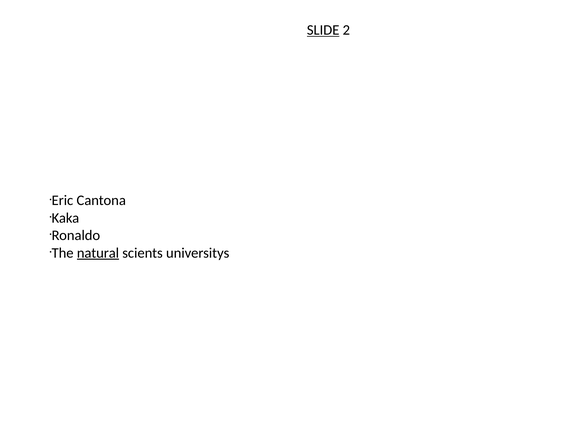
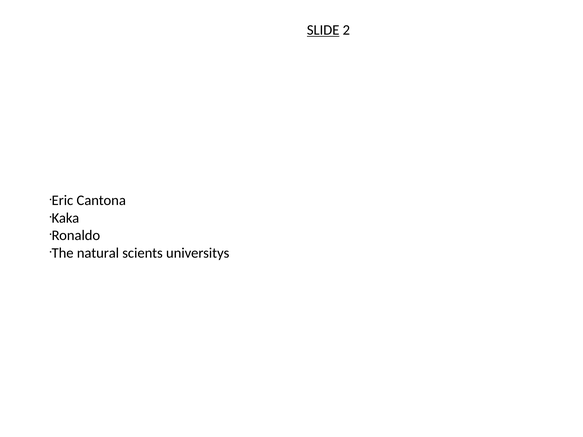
natural underline: present -> none (98, 253)
